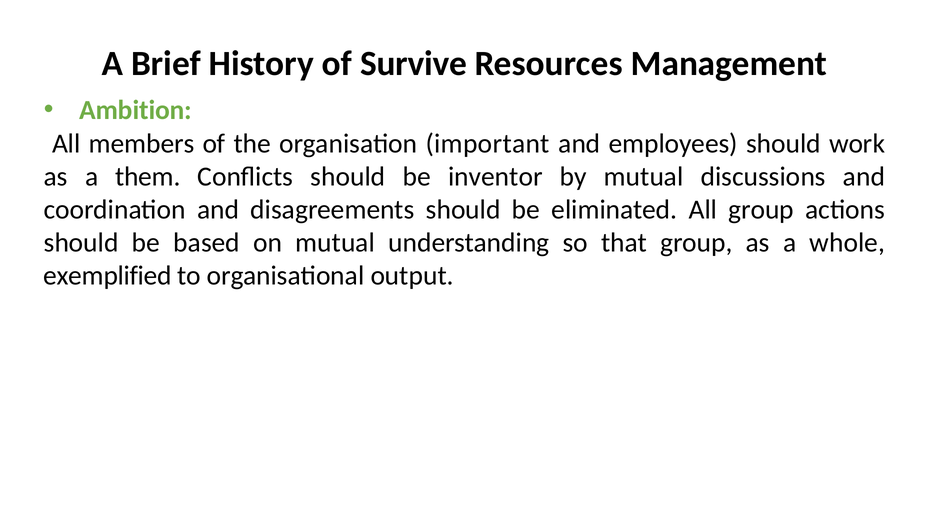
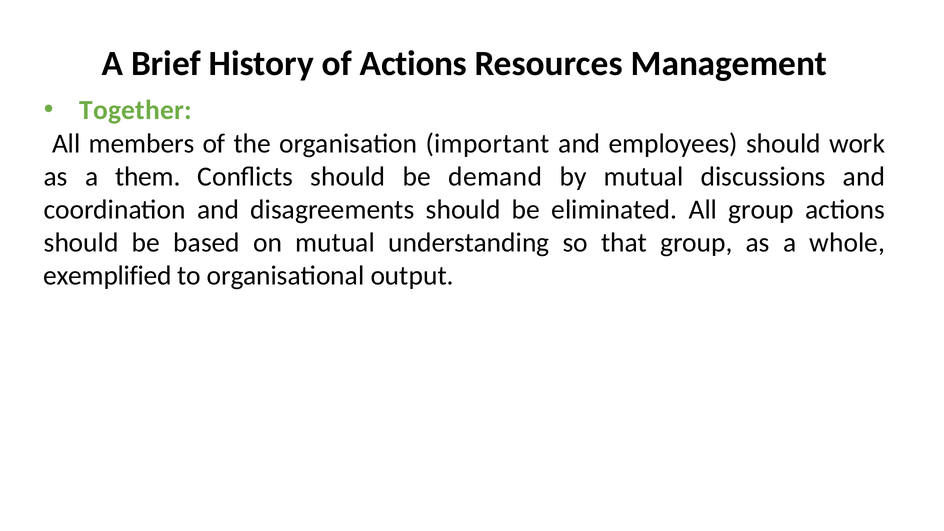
of Survive: Survive -> Actions (414, 64)
Ambition: Ambition -> Together (135, 110)
inventor: inventor -> demand (495, 176)
